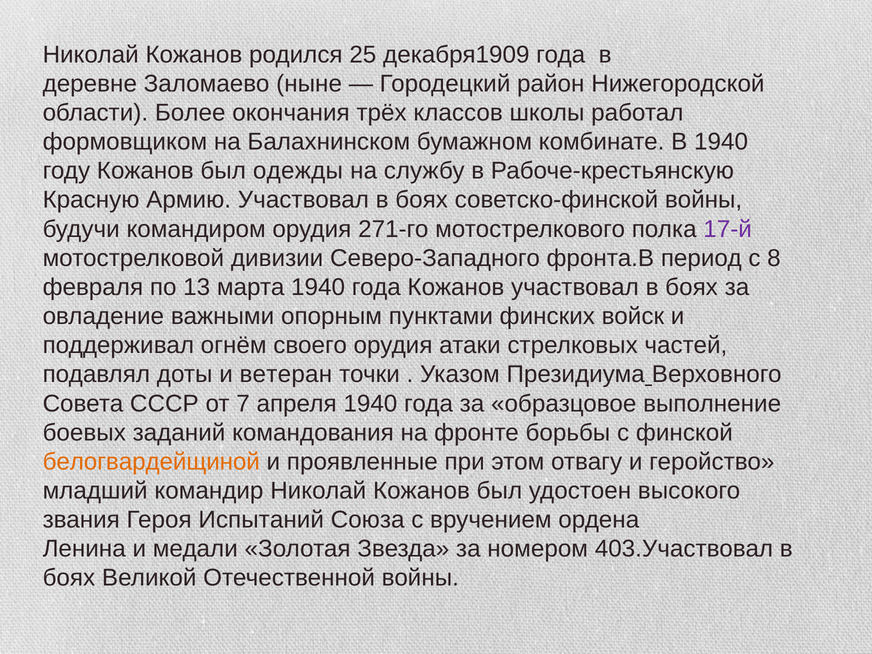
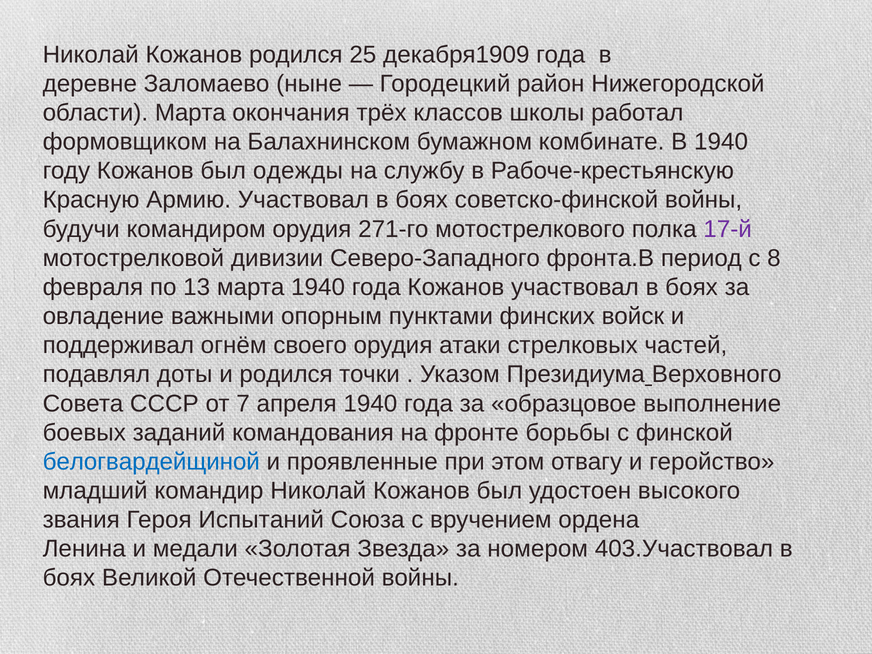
области Более: Более -> Марта (190, 113)
и ветеран: ветеран -> родился (286, 374)
белогвардейщиной colour: orange -> blue (151, 462)
